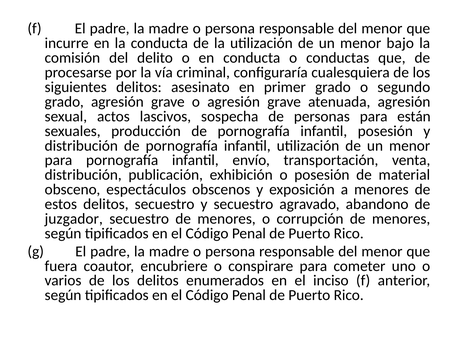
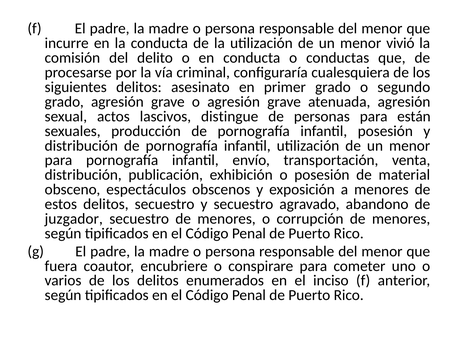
bajo: bajo -> vivió (400, 43)
sospecha: sospecha -> distingue (230, 117)
